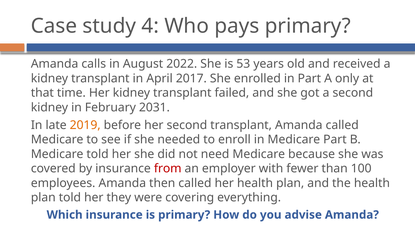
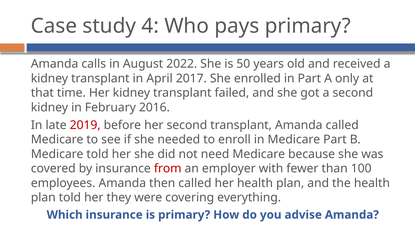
53: 53 -> 50 (243, 64)
2031: 2031 -> 2016 (154, 108)
2019 colour: orange -> red (85, 125)
